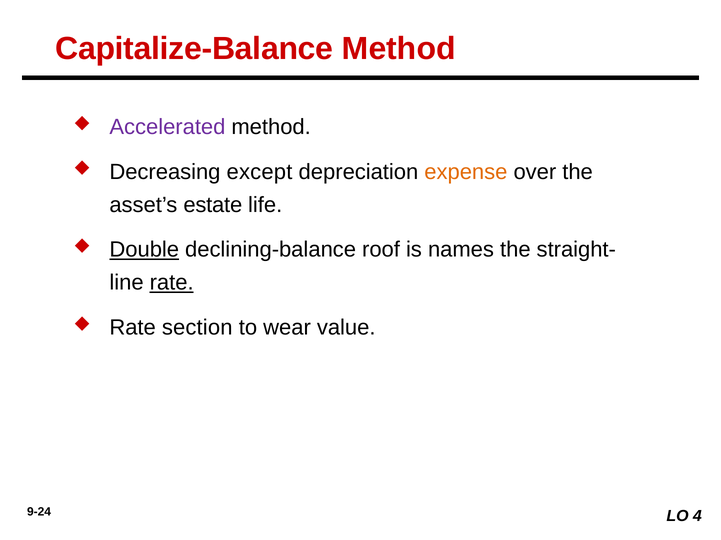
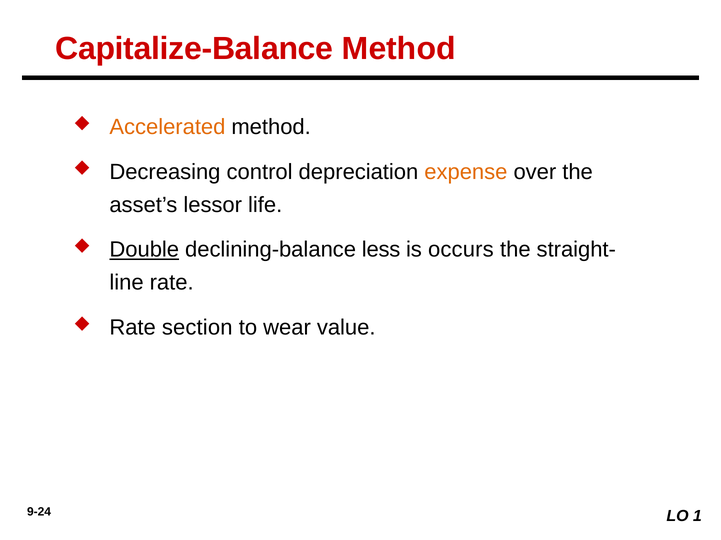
Accelerated colour: purple -> orange (167, 127)
except: except -> control (260, 172)
estate: estate -> lessor (213, 205)
roof: roof -> less (381, 250)
names: names -> occurs (461, 250)
rate underline: present -> none (172, 283)
4: 4 -> 1 (697, 516)
